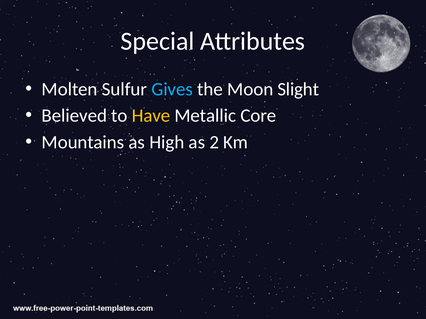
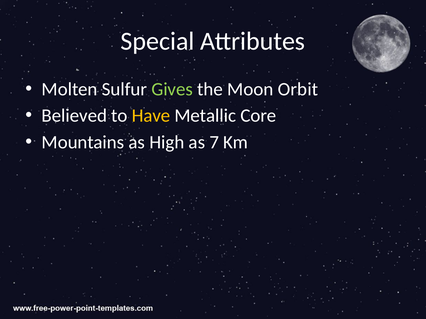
Gives colour: light blue -> light green (172, 89)
Slight: Slight -> Orbit (298, 89)
2: 2 -> 7 (214, 142)
